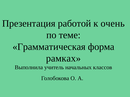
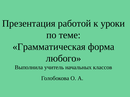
очень: очень -> уроки (113, 24)
рамках: рамках -> любого (63, 59)
